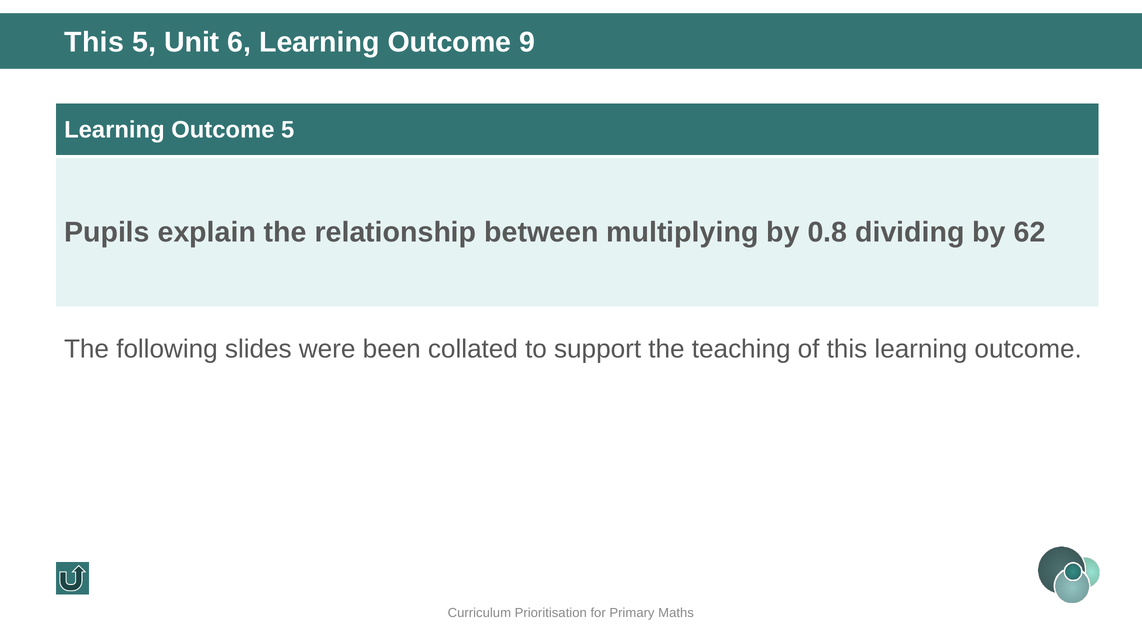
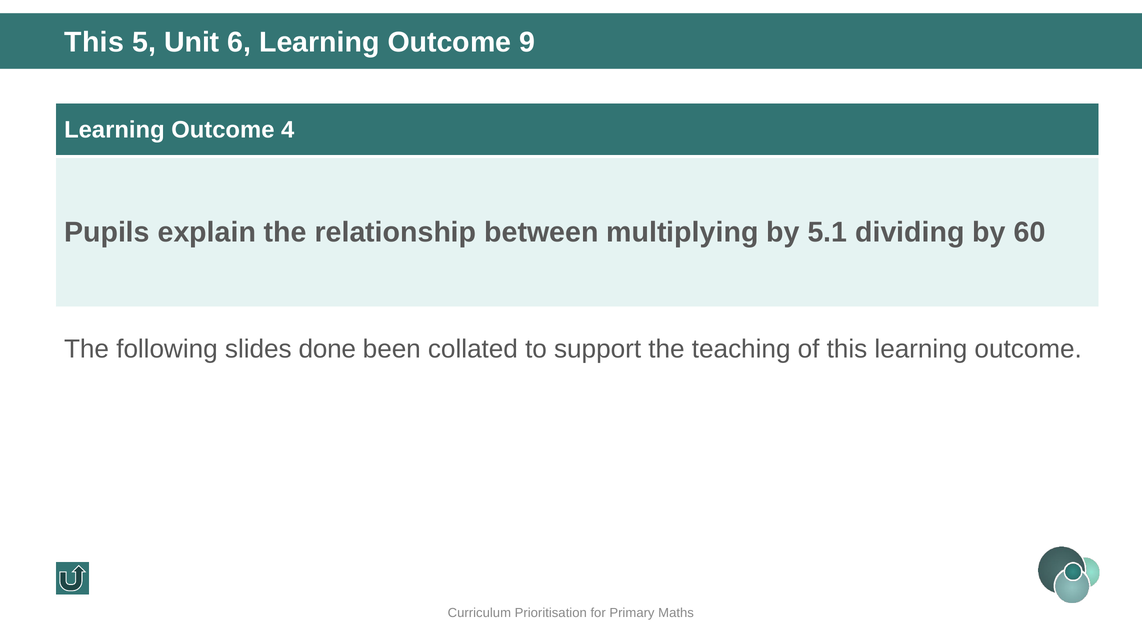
Outcome 5: 5 -> 4 (288, 130)
0.8: 0.8 -> 5.1 (827, 232)
62: 62 -> 60 (1030, 232)
were: were -> done (327, 349)
